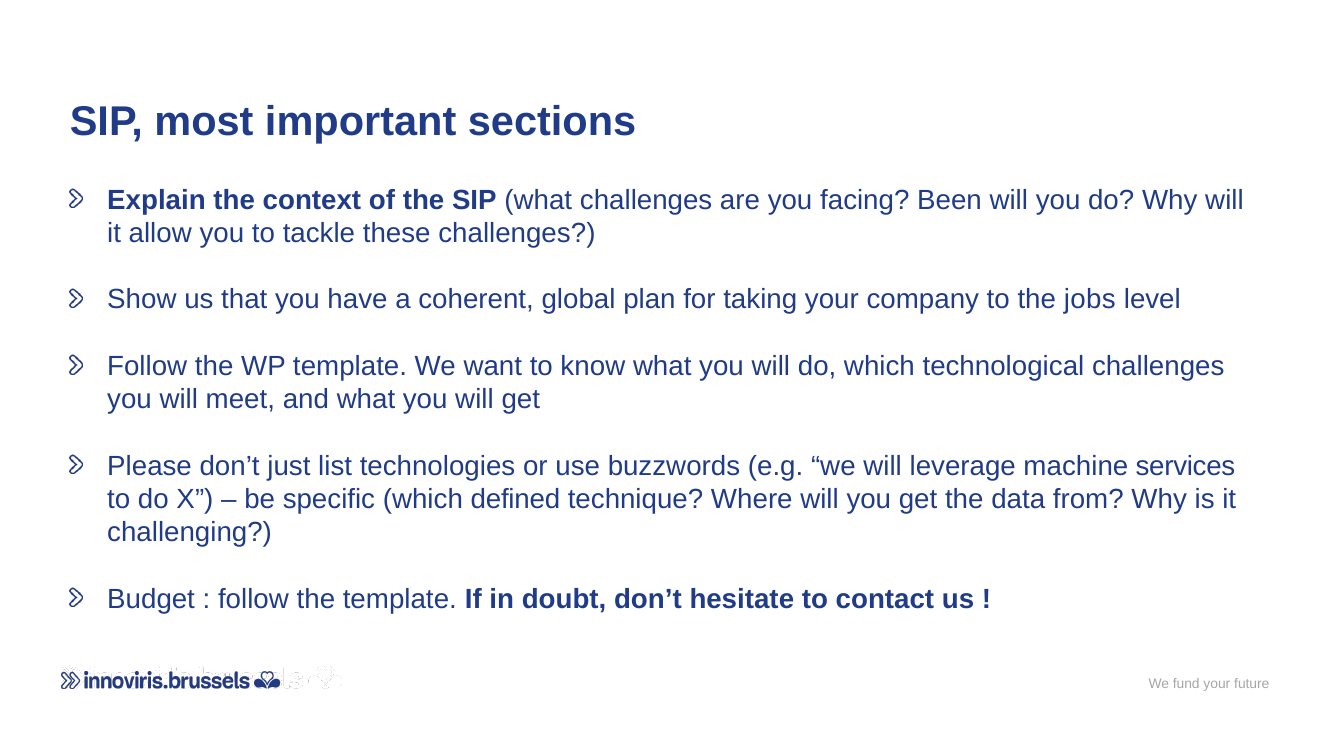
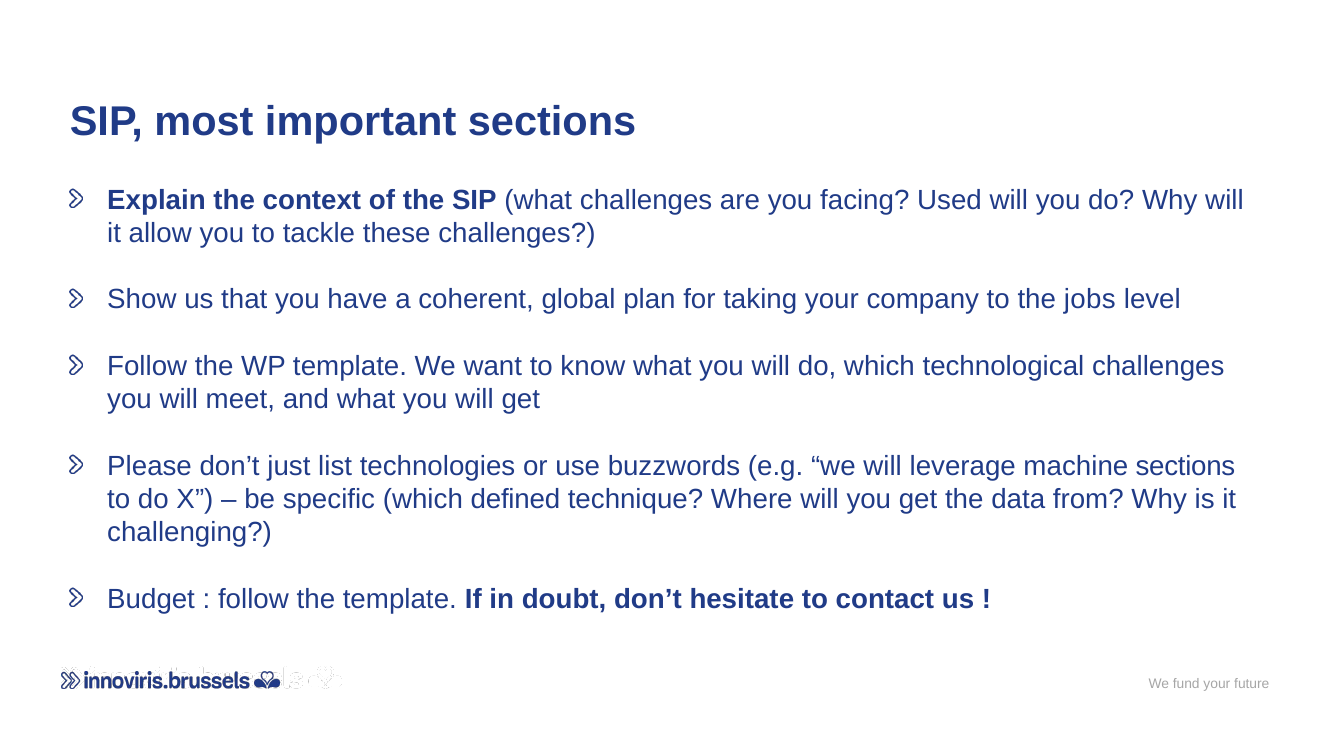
Been: Been -> Used (949, 200)
machine services: services -> sections (1185, 466)
